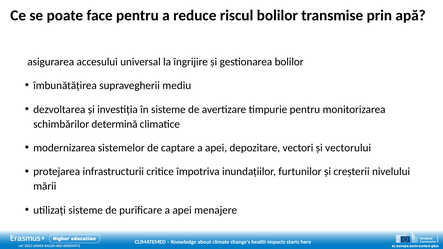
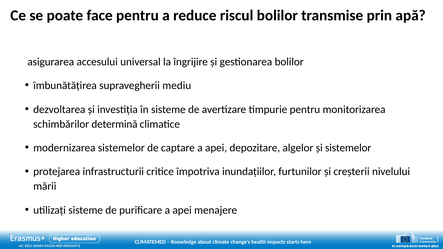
vectori: vectori -> algelor (298, 148)
și vectorului: vectorului -> sistemelor (348, 148)
